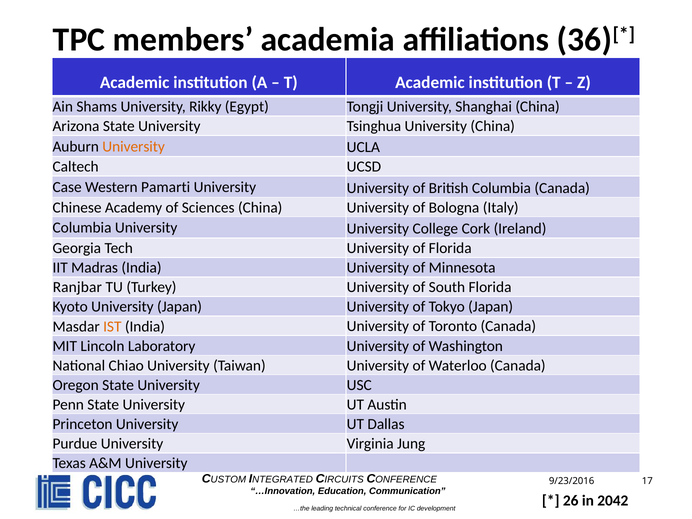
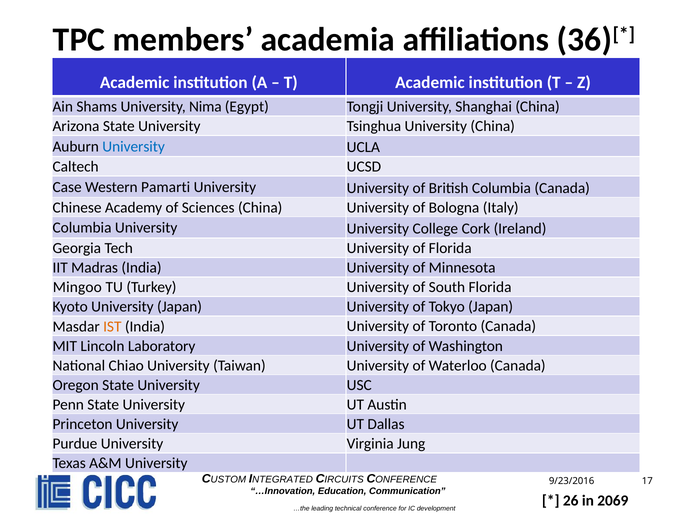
Rikky: Rikky -> Nima (205, 107)
University colour: orange -> blue (134, 147)
Ranjbar: Ranjbar -> Mingoo (77, 287)
2042: 2042 -> 2069 (613, 500)
